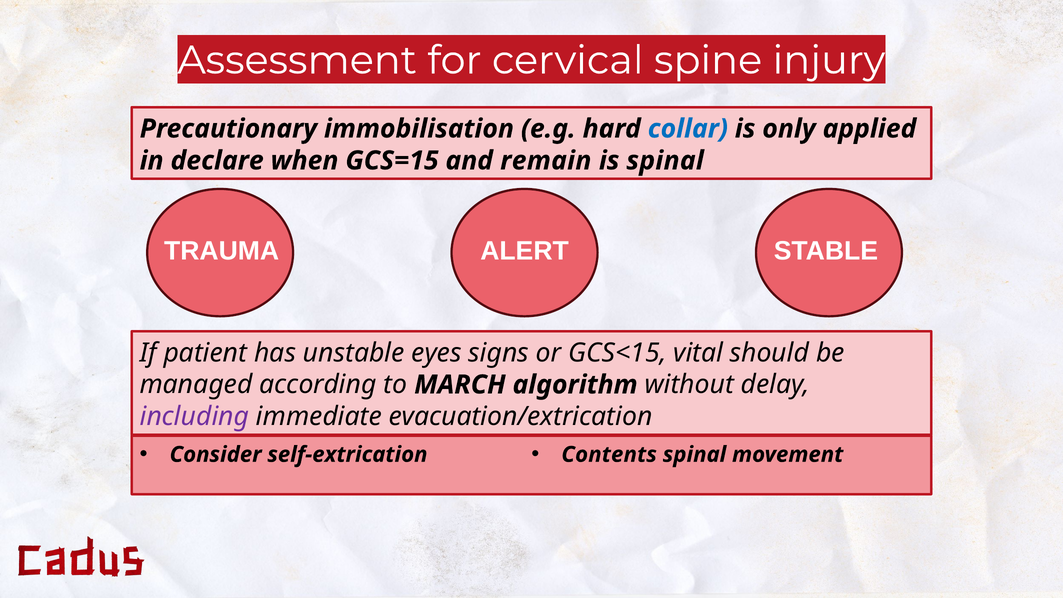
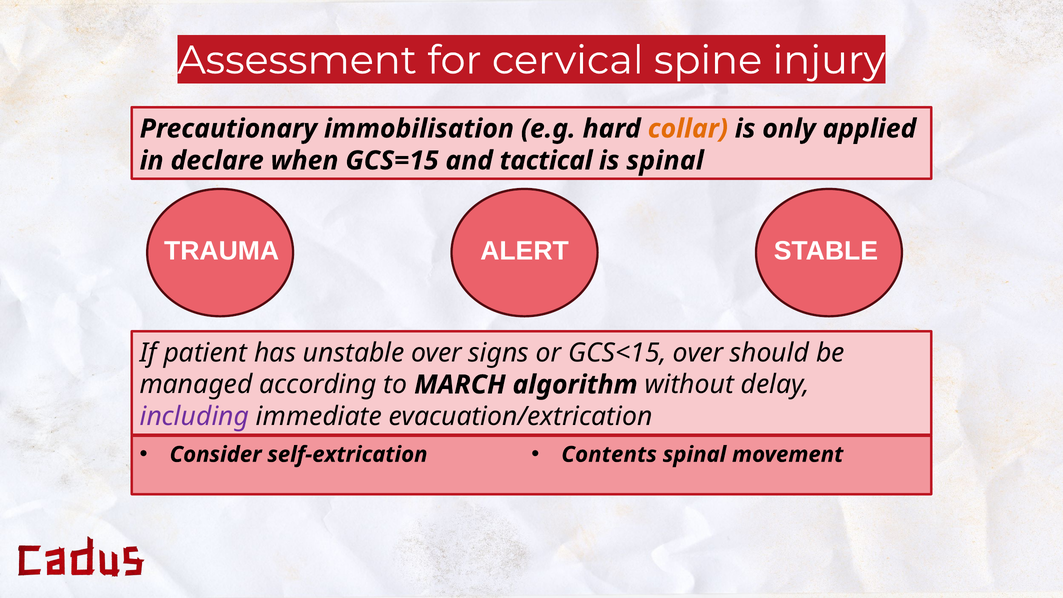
collar colour: blue -> orange (688, 129)
remain: remain -> tactical (546, 161)
unstable eyes: eyes -> over (437, 353)
GCS<15 vital: vital -> over (698, 353)
